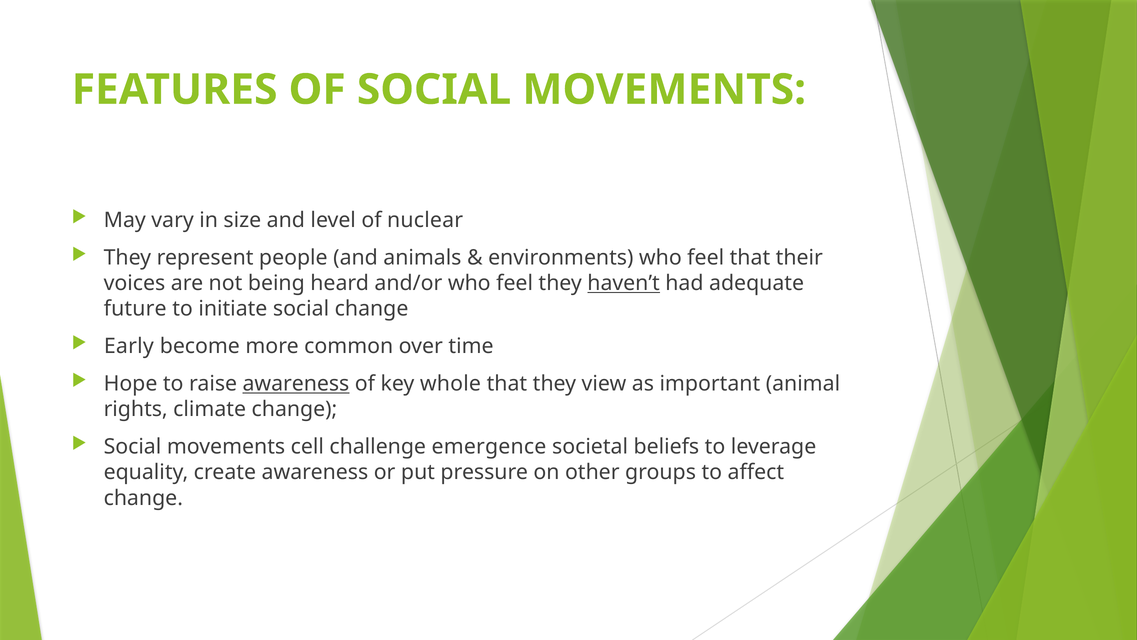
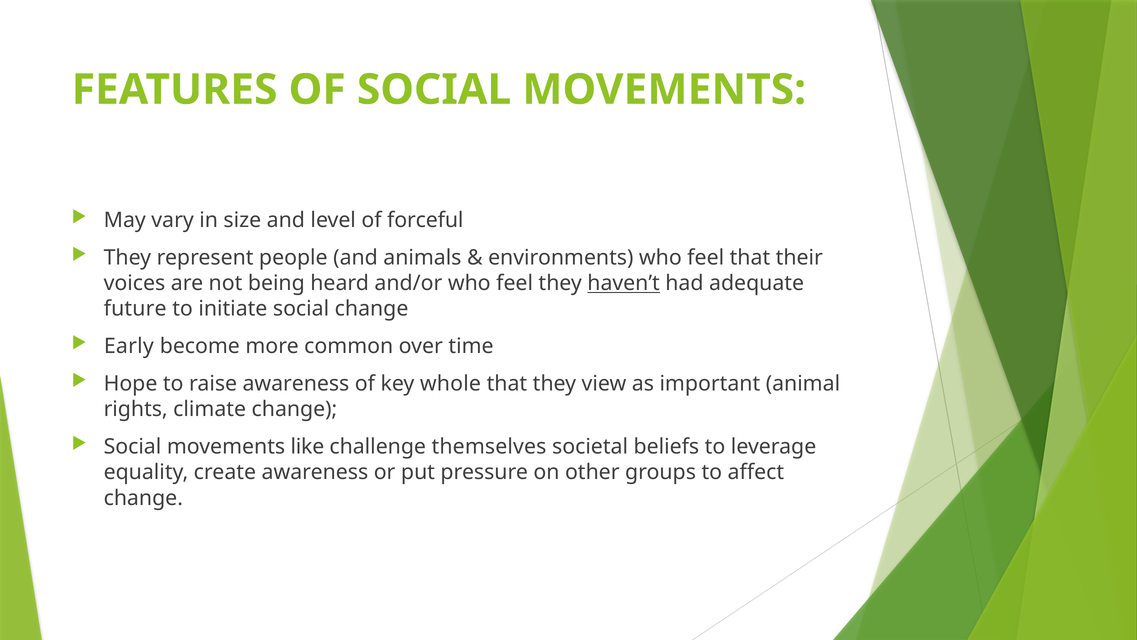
nuclear: nuclear -> forceful (425, 220)
awareness underline: present -> none (296, 384)
cell: cell -> like (307, 447)
emergence: emergence -> themselves (489, 447)
